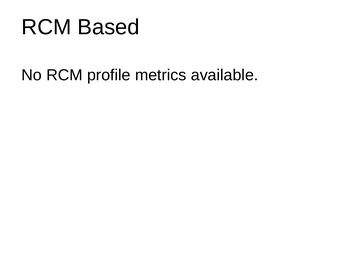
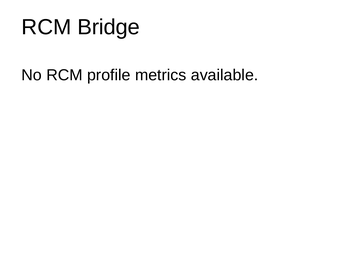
Based: Based -> Bridge (109, 27)
